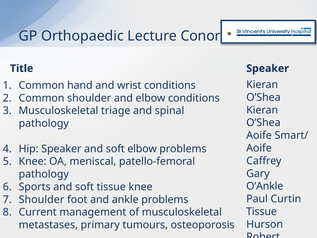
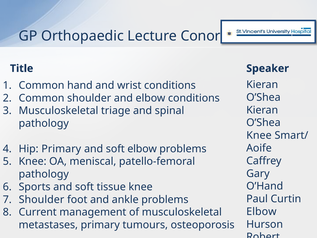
Aoife: Aoife -> Knee (259, 135)
Hip Speaker: Speaker -> Primary (61, 149)
O’Ankle: O’Ankle -> O’Hand (265, 186)
Tissue: Tissue -> Elbow (261, 211)
